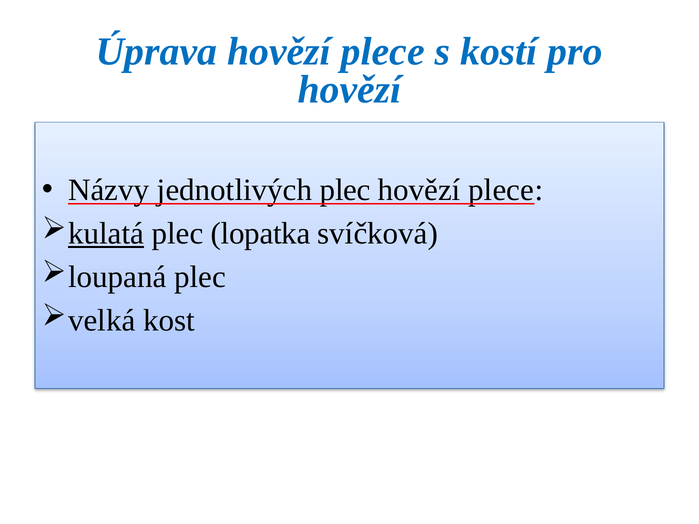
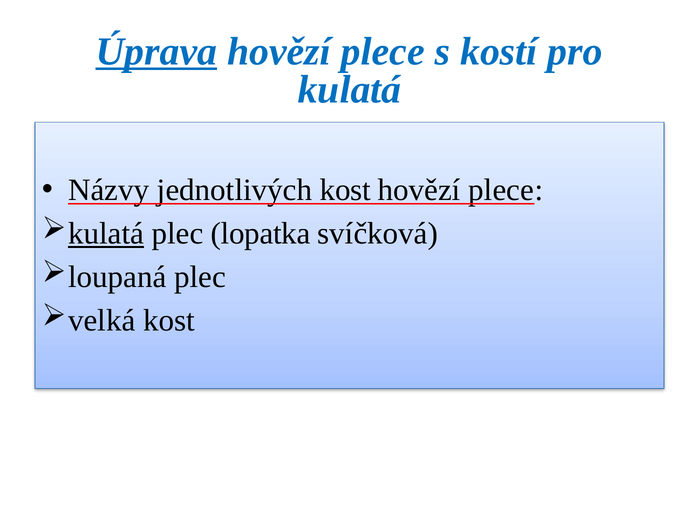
Úprava underline: none -> present (156, 52)
hovězí: hovězí -> kulatá (349, 90)
jednotlivých plec: plec -> kost (345, 190)
